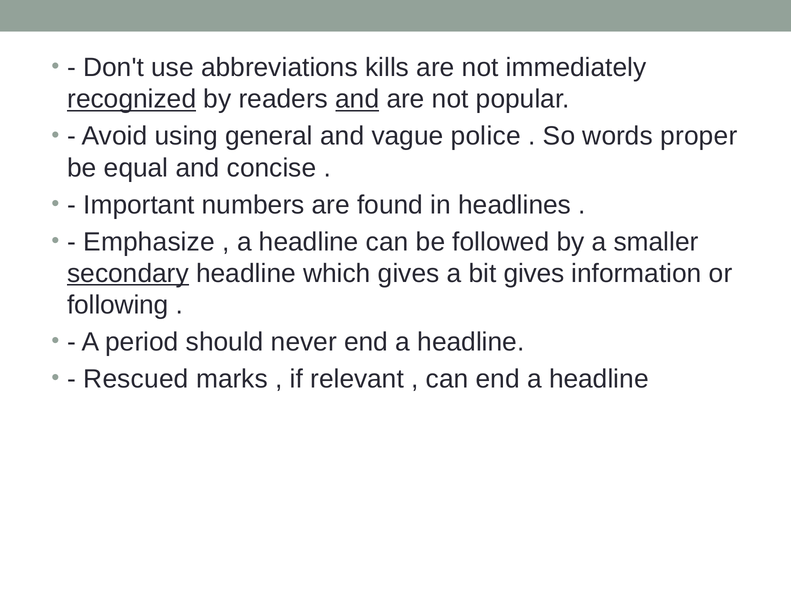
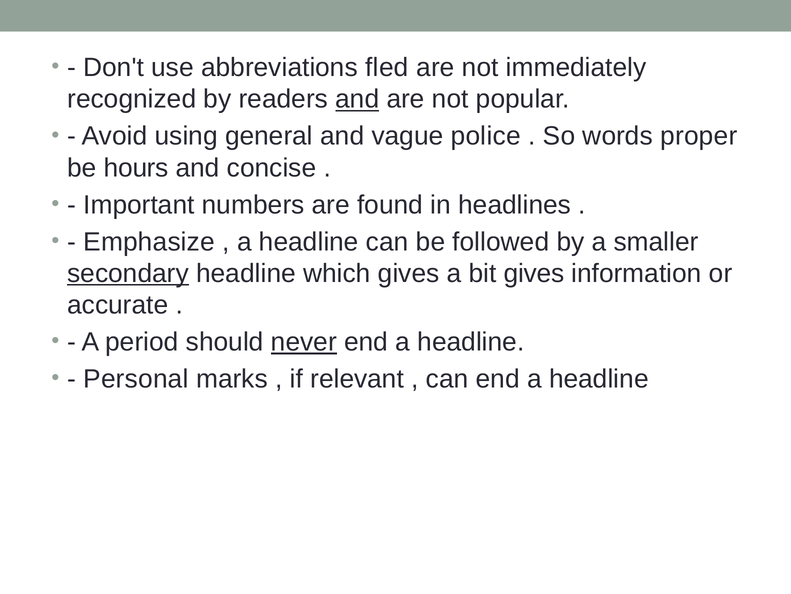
kills: kills -> fled (387, 67)
recognized underline: present -> none (132, 99)
equal: equal -> hours (136, 168)
following: following -> accurate (118, 305)
never underline: none -> present (304, 342)
Rescued: Rescued -> Personal (136, 379)
